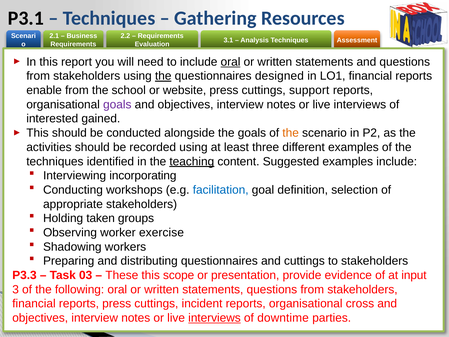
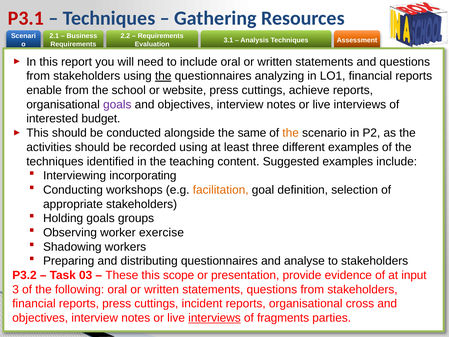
P3.1 colour: black -> red (26, 18)
oral underline: present -> none (231, 62)
designed: designed -> analyzing (279, 76)
support: support -> achieve (309, 90)
gained: gained -> budget (101, 119)
the goals: goals -> same (252, 133)
teaching underline: present -> none (192, 161)
facilitation colour: blue -> orange (221, 190)
Holding taken: taken -> goals (101, 218)
and cuttings: cuttings -> analyse (304, 261)
P3.3: P3.3 -> P3.2 (24, 275)
downtime: downtime -> fragments (283, 318)
